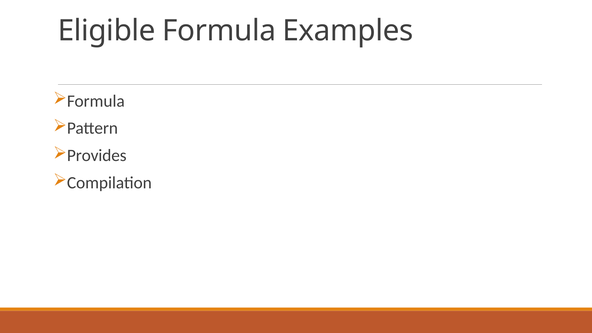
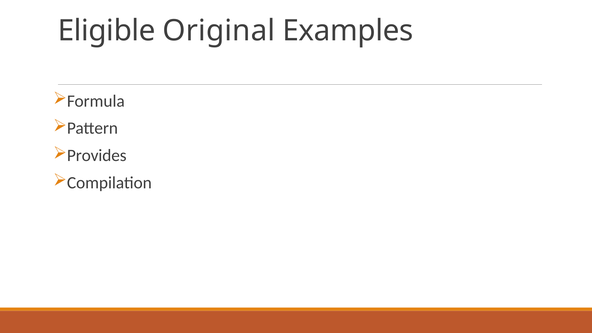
Eligible Formula: Formula -> Original (219, 31)
